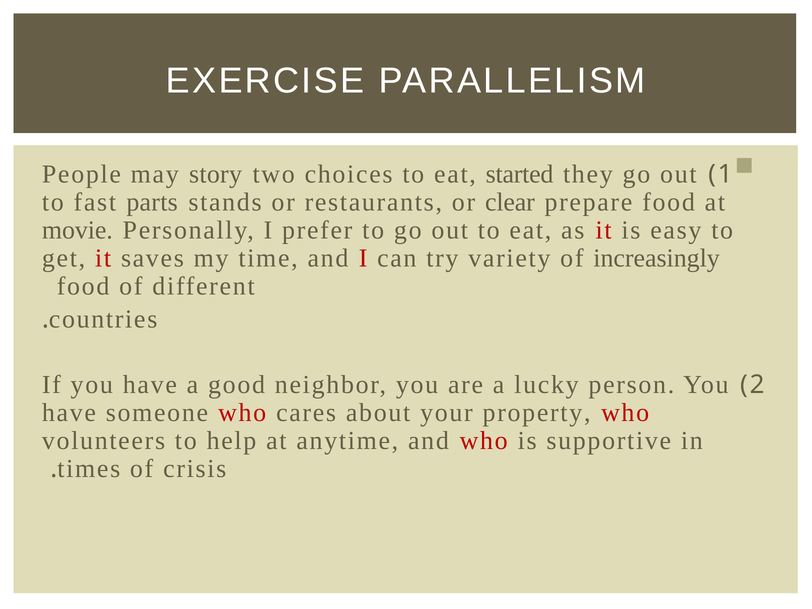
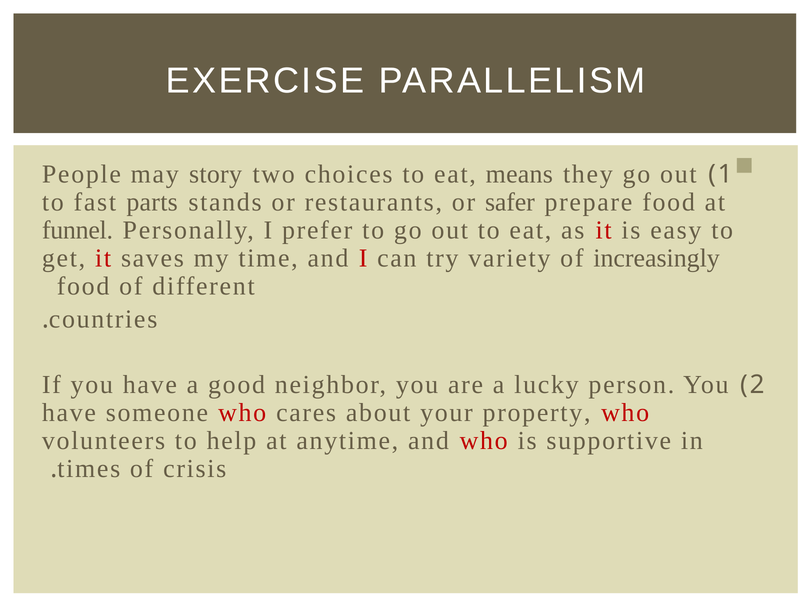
started: started -> means (519, 174)
clear: clear -> safer (510, 202)
movie: movie -> funnel (77, 230)
